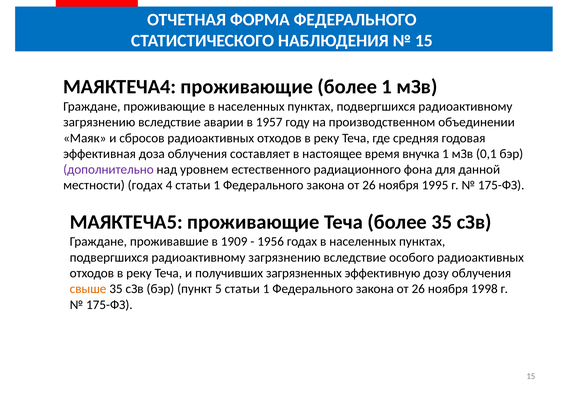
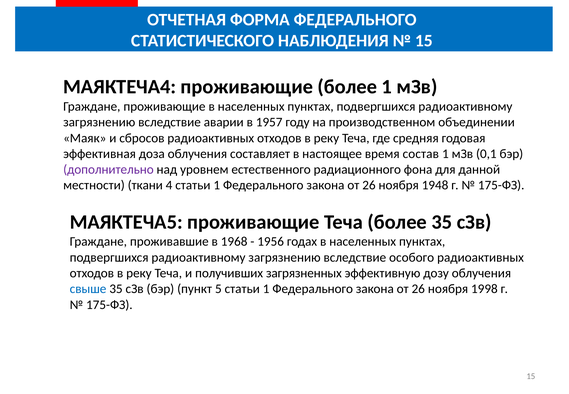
внучка: внучка -> состав (421, 154)
местности годах: годах -> ткани (145, 185)
1995: 1995 -> 1948 (435, 185)
1909: 1909 -> 1968 (234, 242)
свыше colour: orange -> blue (88, 289)
